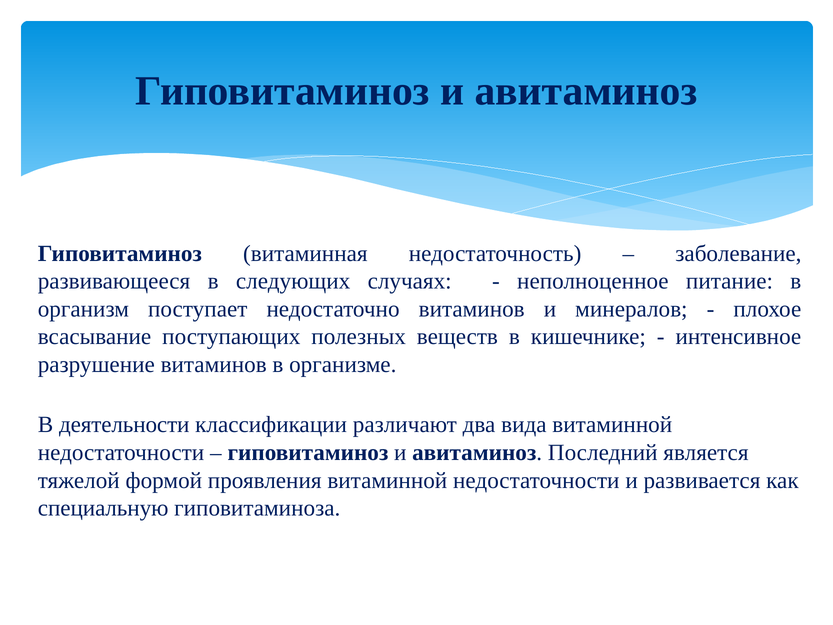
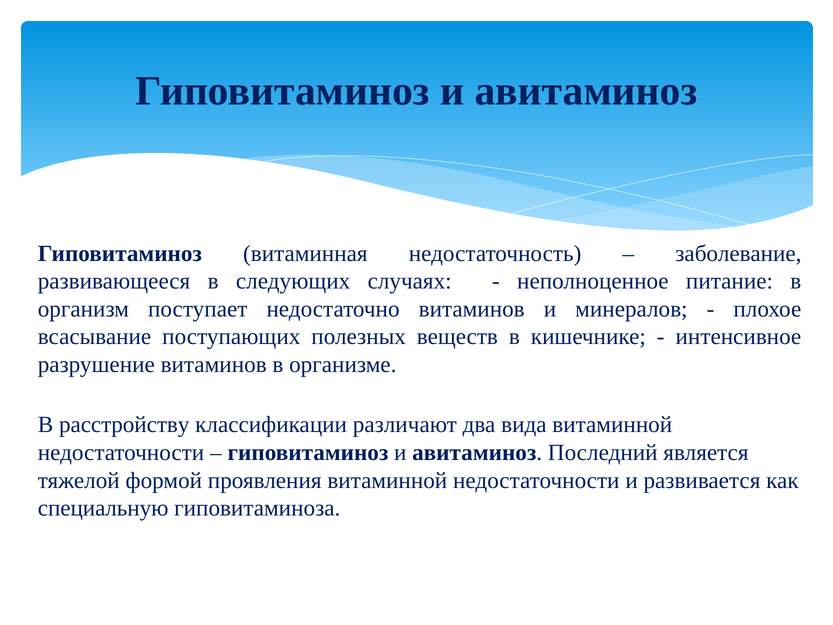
деятельности: деятельности -> расстройству (124, 425)
